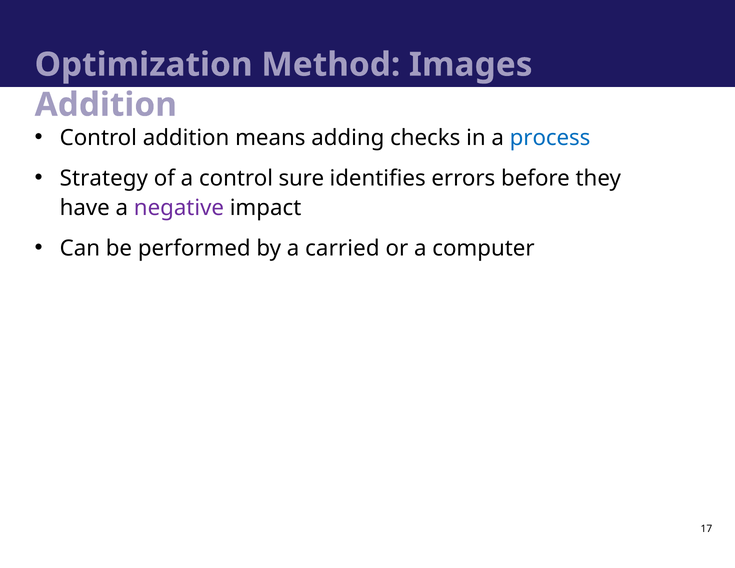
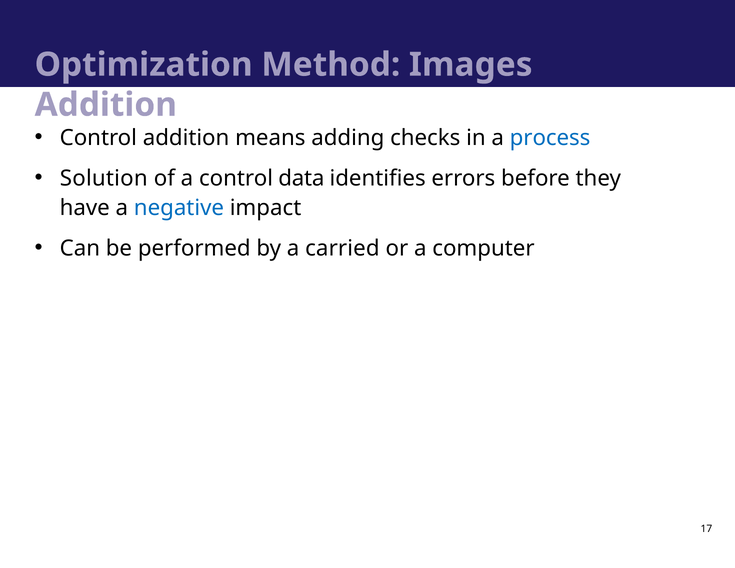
Strategy: Strategy -> Solution (104, 178)
sure: sure -> data (301, 178)
negative colour: purple -> blue (179, 208)
